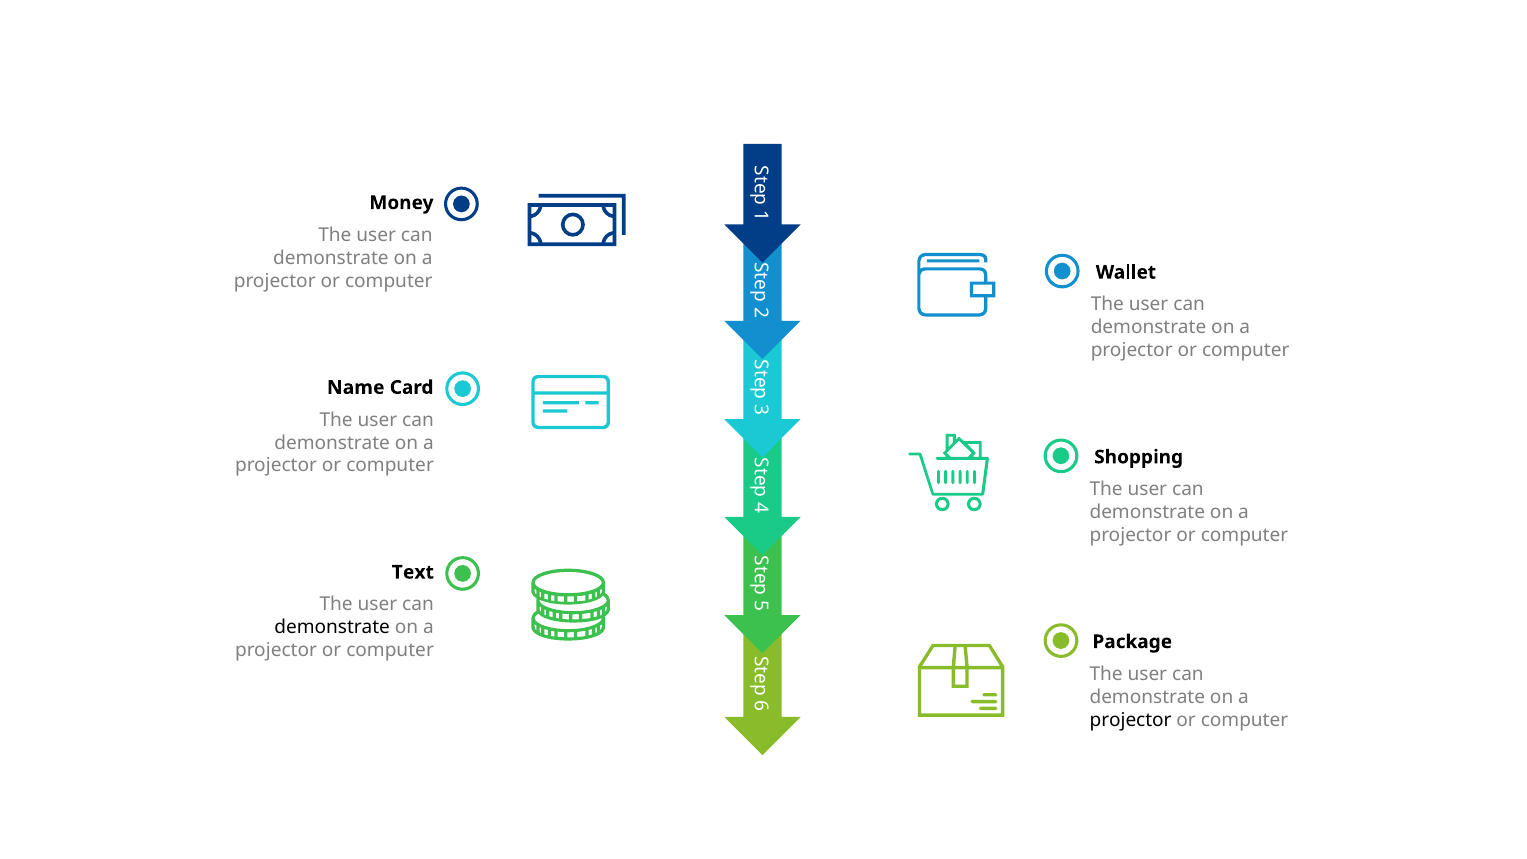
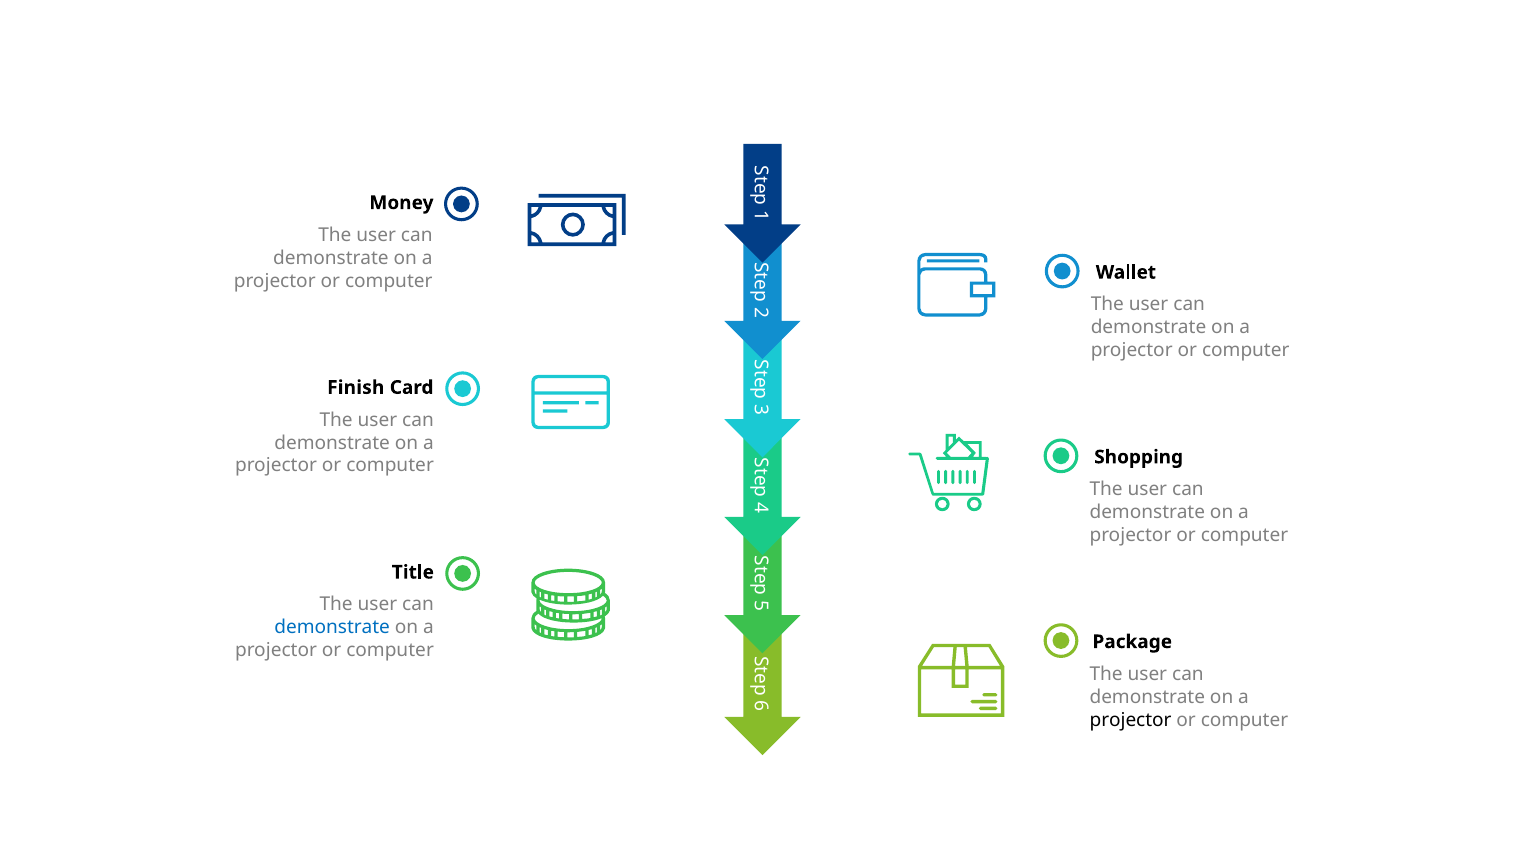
Name: Name -> Finish (356, 388)
Text: Text -> Title (413, 572)
demonstrate colour: black -> blue (332, 627)
